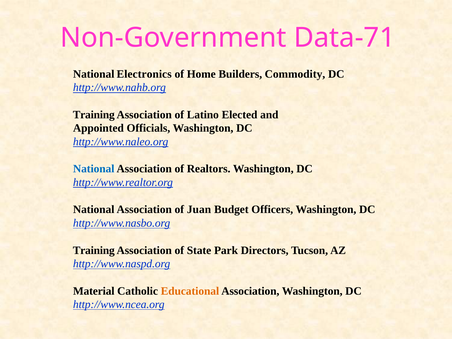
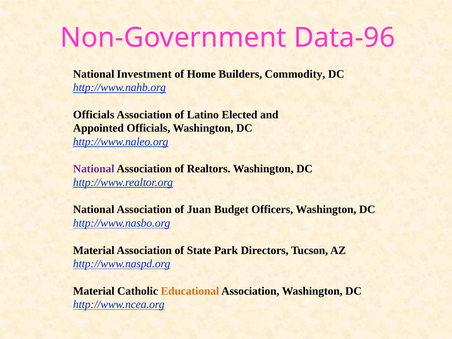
Data-71: Data-71 -> Data-96 (344, 38)
Electronics: Electronics -> Investment (144, 74)
Training: Training -> Officials (94, 115)
National colour: blue -> purple (94, 169)
Training: Training -> Material (94, 250)
